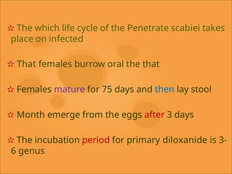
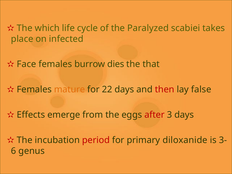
Penetrate: Penetrate -> Paralyzed (148, 28)
That: That -> Face (27, 64)
oral: oral -> dies (116, 64)
mature colour: purple -> orange (70, 89)
75: 75 -> 22 (107, 89)
then colour: blue -> red (165, 89)
stool: stool -> false (201, 89)
Month: Month -> Effects (31, 115)
